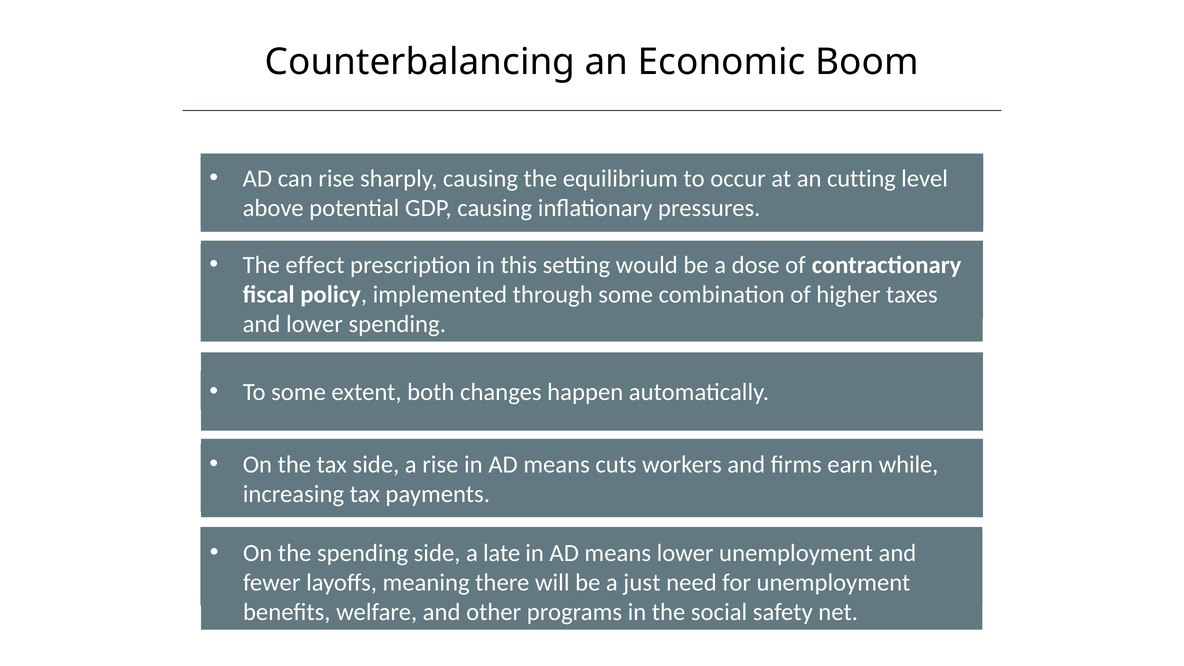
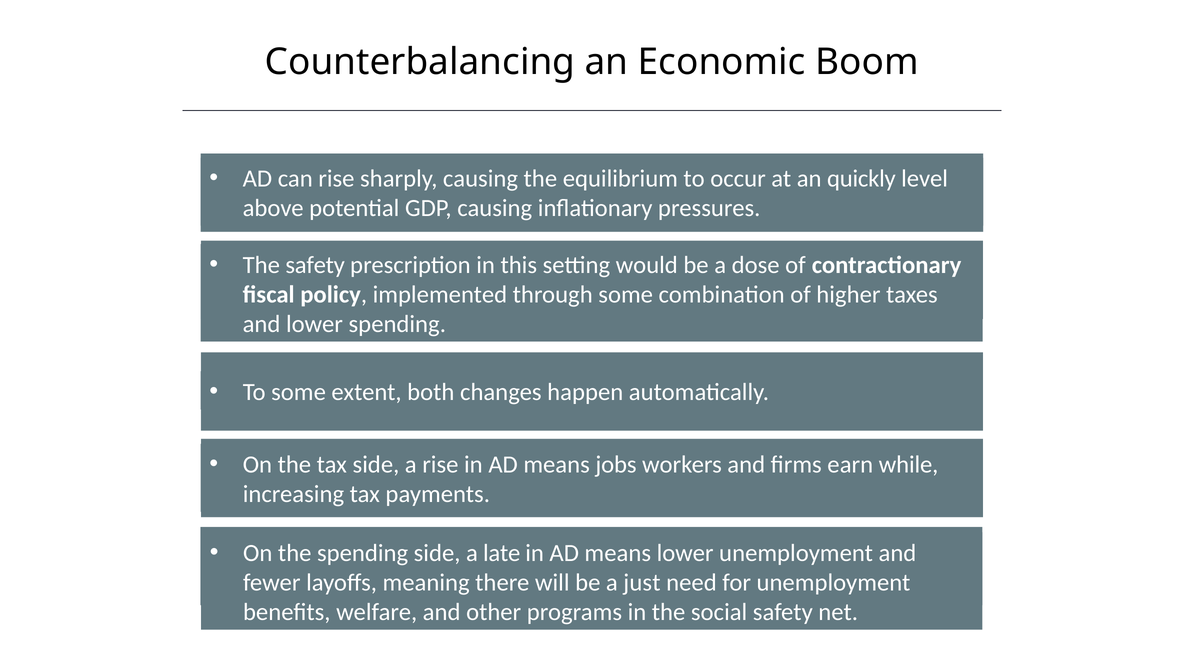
cutting: cutting -> quickly (861, 179)
The effect: effect -> safety (315, 265)
cuts: cuts -> jobs (616, 465)
